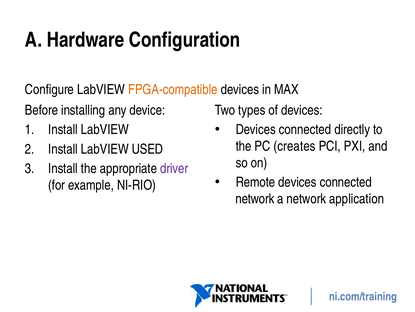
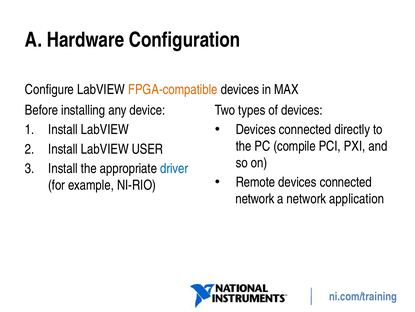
creates: creates -> compile (295, 146)
USED: USED -> USER (147, 149)
driver colour: purple -> blue (174, 168)
